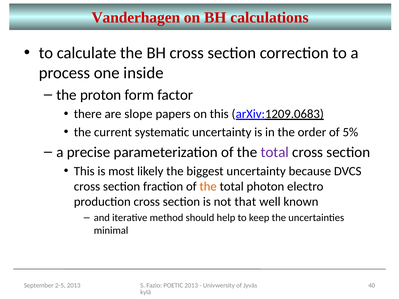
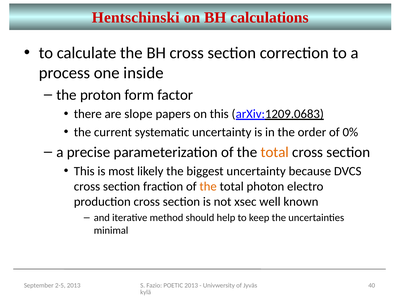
Vanderhagen: Vanderhagen -> Hentschinski (136, 17)
5%: 5% -> 0% (350, 132)
total colour: purple -> orange (275, 152)
that: that -> xsec (245, 202)
